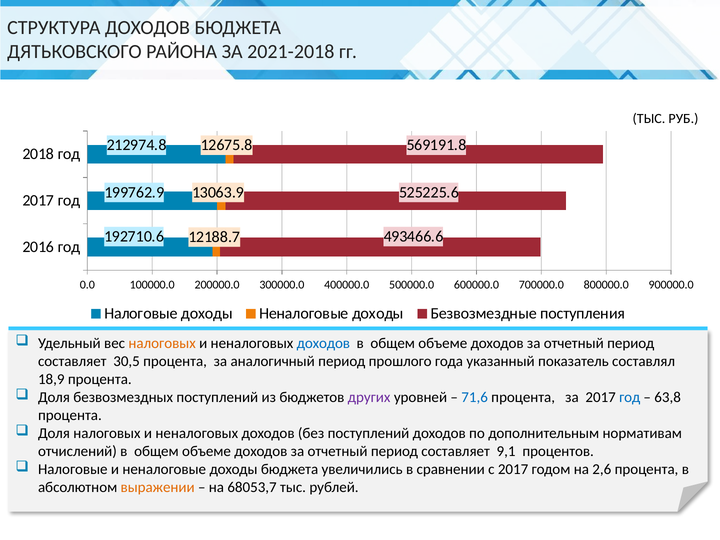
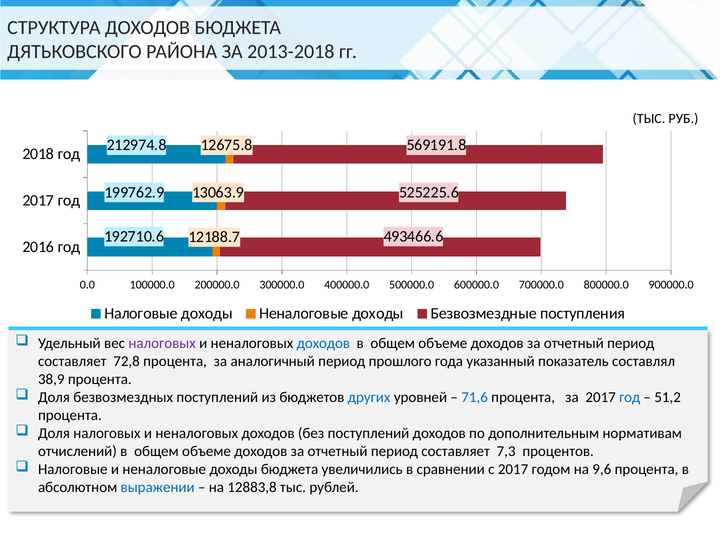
2021-2018: 2021-2018 -> 2013-2018 (291, 52)
налоговых colour: orange -> purple (162, 343)
30,5: 30,5 -> 72,8 (127, 361)
18,9: 18,9 -> 38,9 (51, 379)
других colour: purple -> blue (369, 397)
63,8: 63,8 -> 51,2 (668, 397)
9,1: 9,1 -> 7,3 (506, 451)
2,6: 2,6 -> 9,6 (602, 469)
выражении colour: orange -> blue (158, 487)
68053,7: 68053,7 -> 12883,8 (252, 487)
